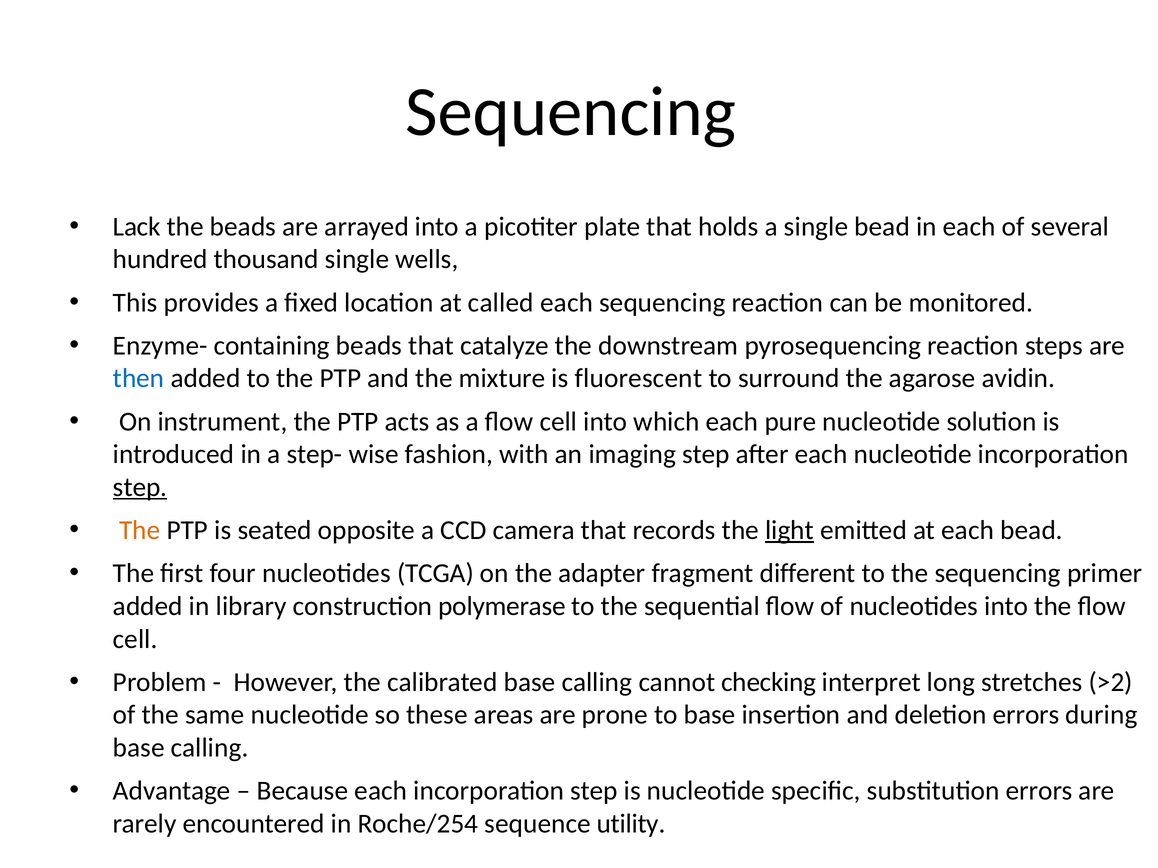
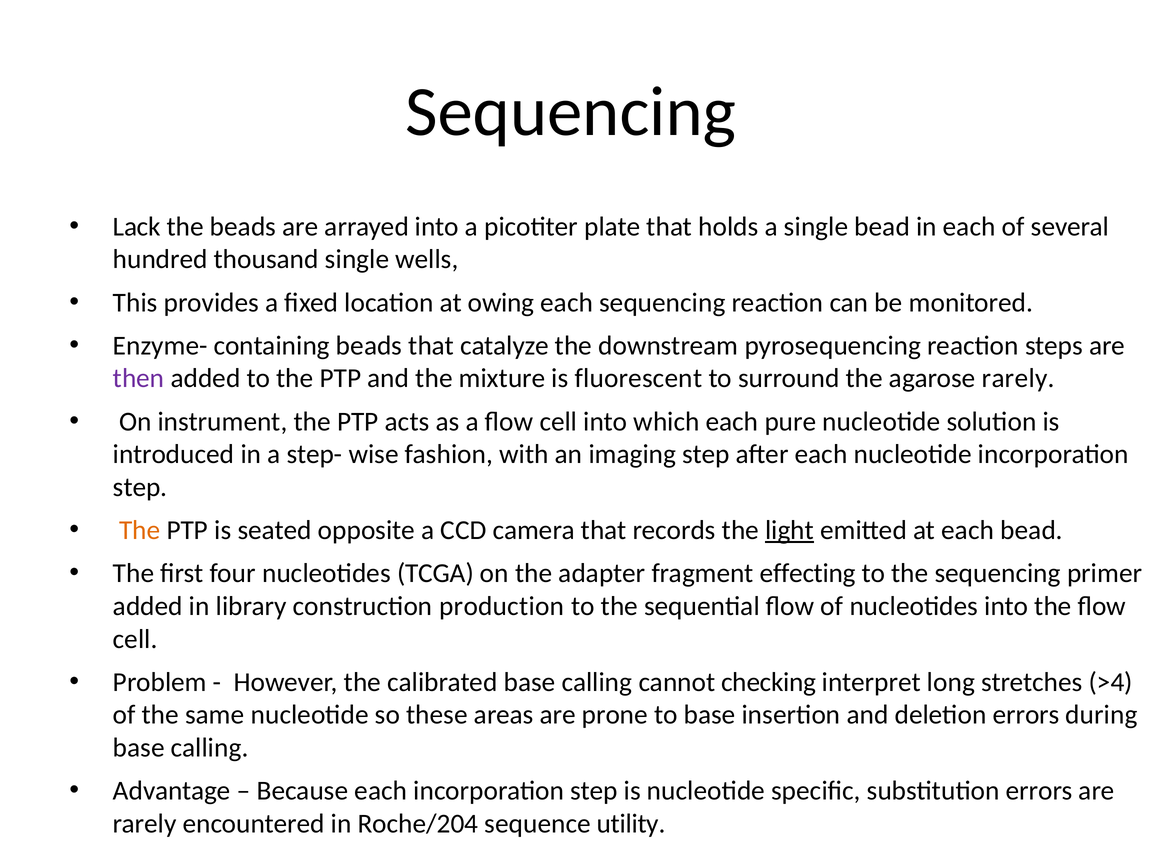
called: called -> owing (501, 303)
then colour: blue -> purple (139, 379)
agarose avidin: avidin -> rarely (1018, 379)
step underline: present -> none (140, 487)
different: different -> effecting (808, 574)
polymerase: polymerase -> production (502, 607)
>2: >2 -> >4 (1111, 682)
Roche/254: Roche/254 -> Roche/204 (418, 824)
